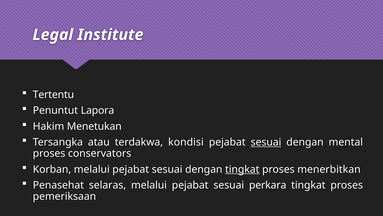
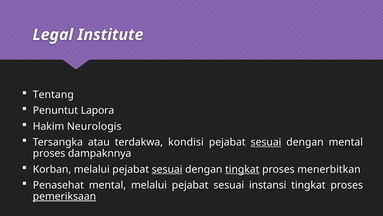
Tertentu: Tertentu -> Tentang (53, 94)
Menetukan: Menetukan -> Neurologis (94, 126)
conservators: conservators -> dampaknnya (100, 153)
sesuai underline: none -> present (167, 169)
Penasehat selaras: selaras -> mental (107, 185)
perkara: perkara -> instansi (268, 185)
pemeriksaan underline: none -> present (64, 196)
